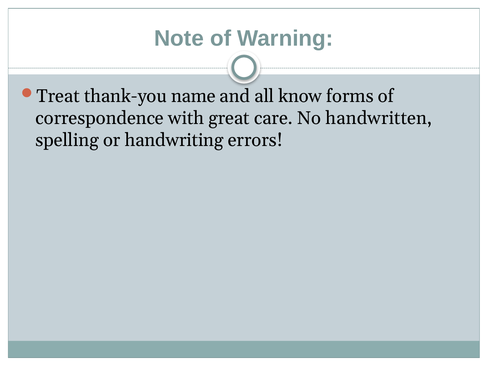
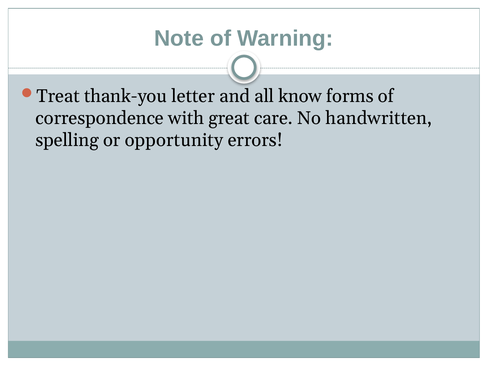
name: name -> letter (193, 96)
handwriting: handwriting -> opportunity (174, 140)
